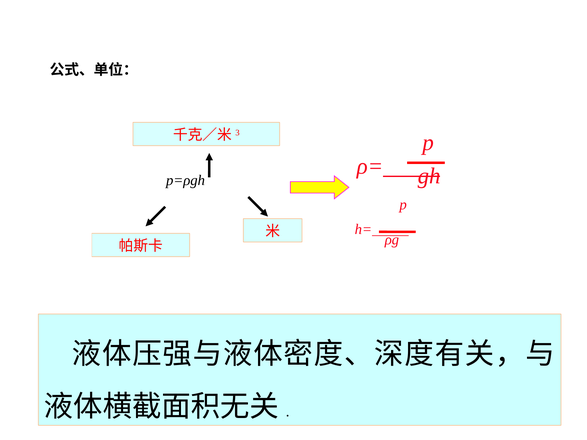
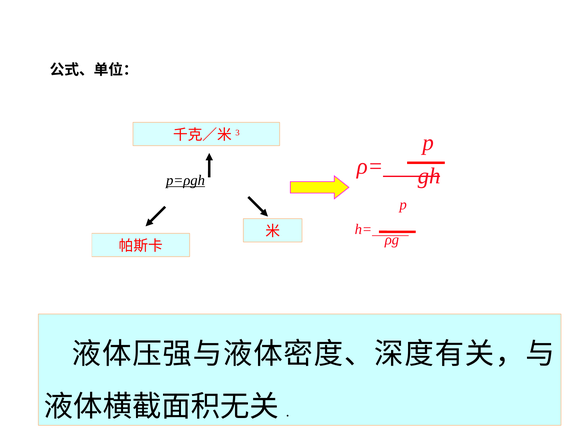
p=ρgh underline: none -> present (186, 180)
